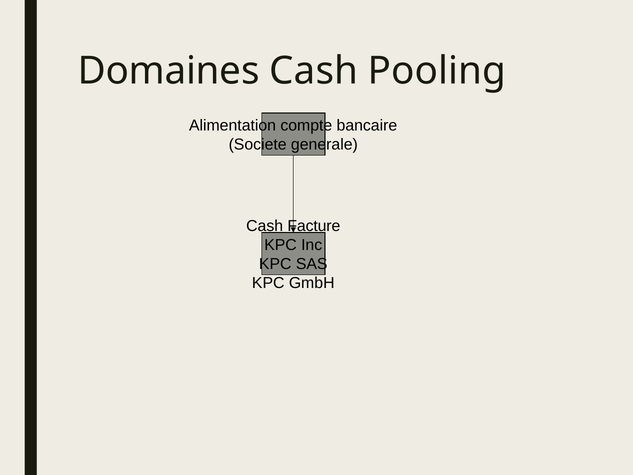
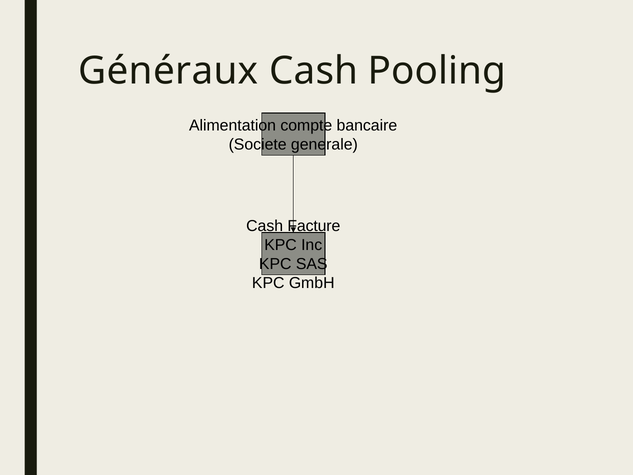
Domaines: Domaines -> Généraux (168, 71)
